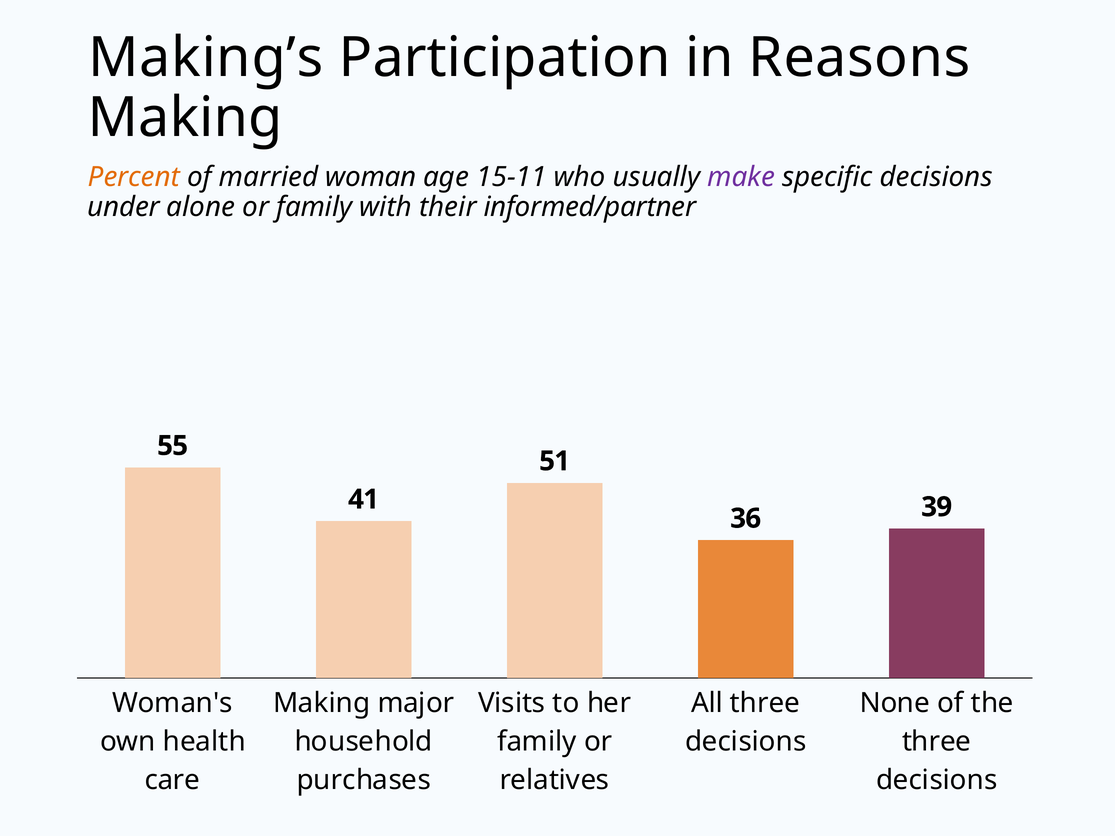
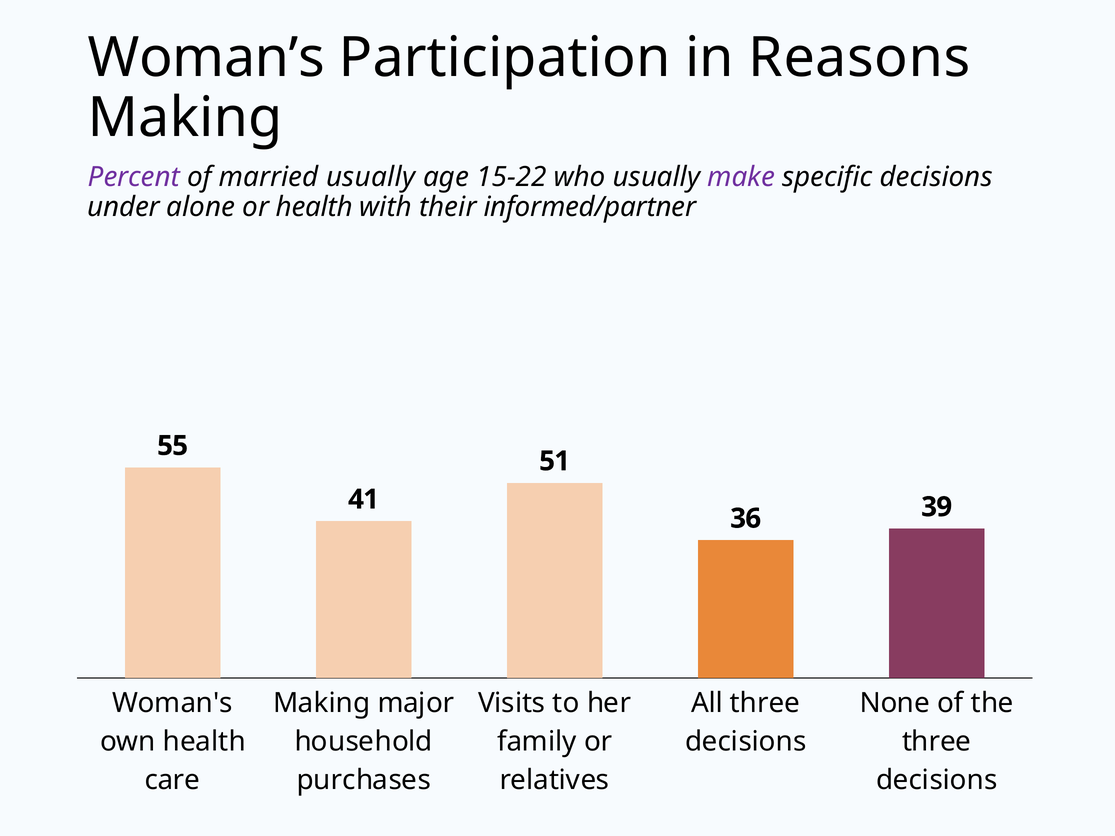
Making’s: Making’s -> Woman’s (206, 58)
Percent colour: orange -> purple (134, 177)
married woman: woman -> usually (371, 177)
15-11: 15-11 -> 15-22 (511, 177)
or family: family -> health (314, 207)
